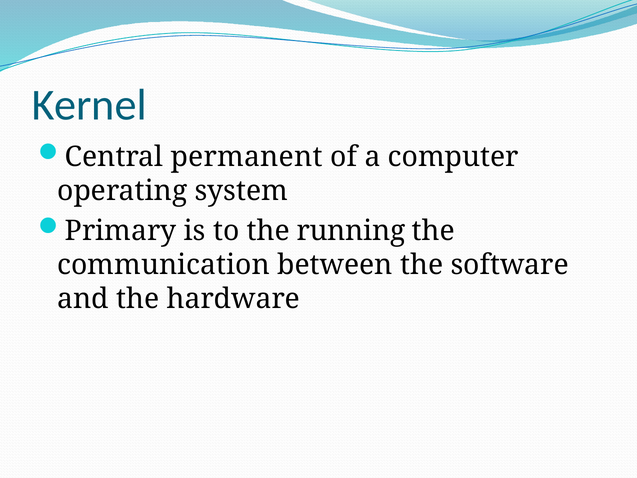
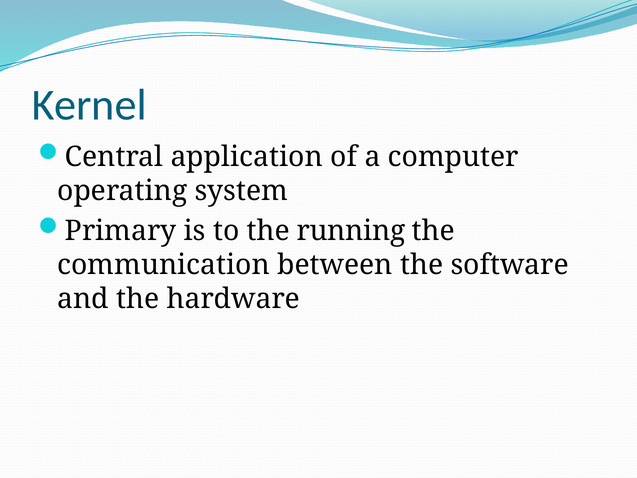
permanent: permanent -> application (247, 157)
